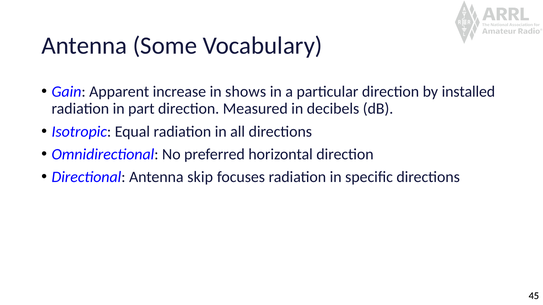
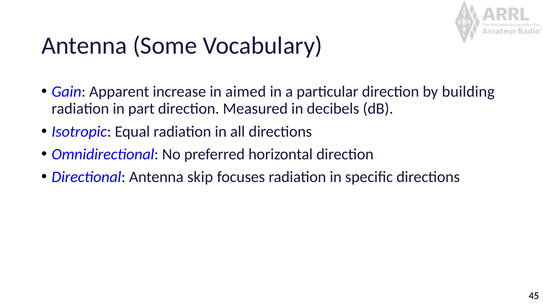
shows: shows -> aimed (246, 92)
installed: installed -> building (468, 92)
